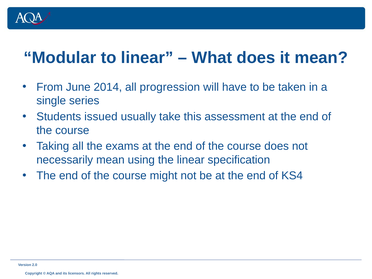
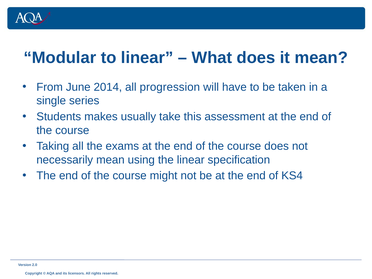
issued: issued -> makes (101, 117)
